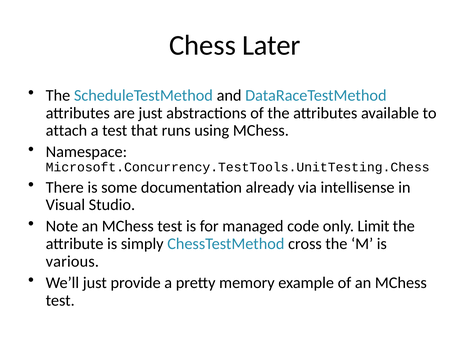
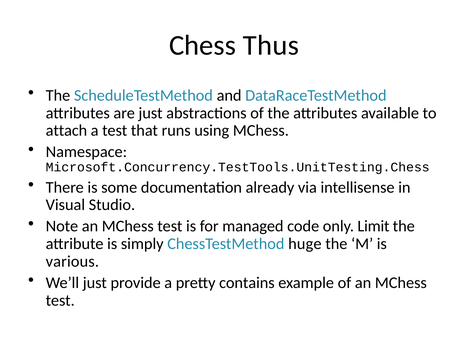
Later: Later -> Thus (271, 45)
cross: cross -> huge (305, 244)
memory: memory -> contains (247, 283)
